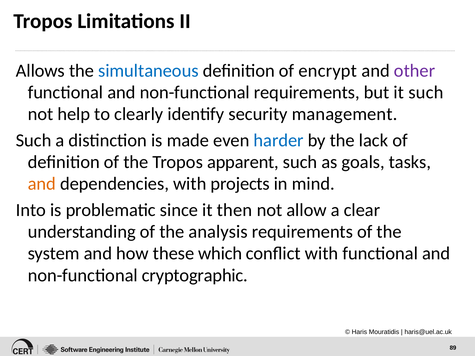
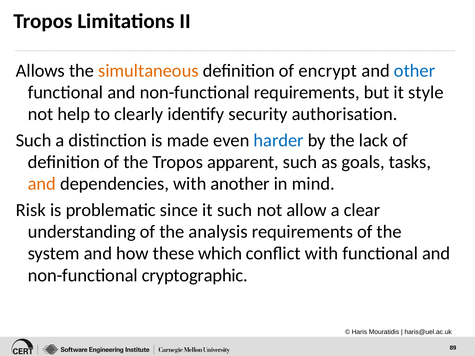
simultaneous colour: blue -> orange (148, 71)
other colour: purple -> blue (415, 71)
it such: such -> style (426, 92)
management: management -> authorisation (345, 114)
projects: projects -> another (240, 184)
Into: Into -> Risk (31, 210)
it then: then -> such (235, 210)
